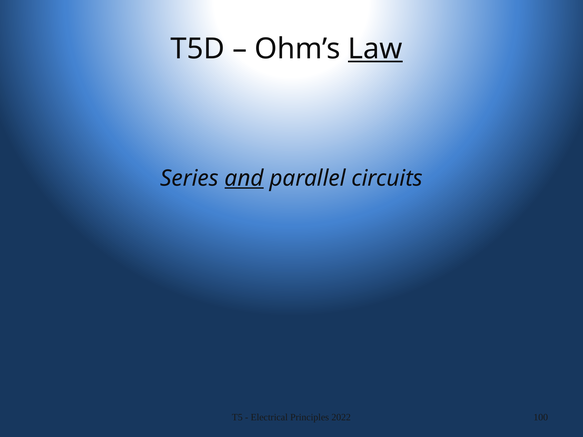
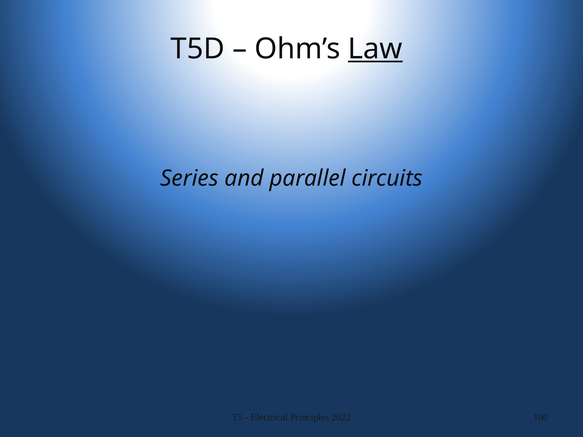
and underline: present -> none (244, 178)
